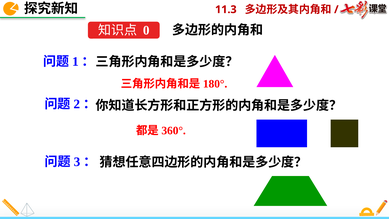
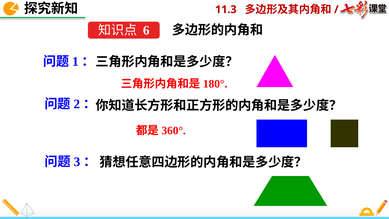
0: 0 -> 6 (146, 30)
